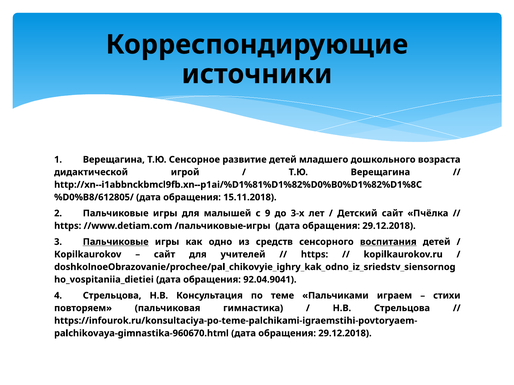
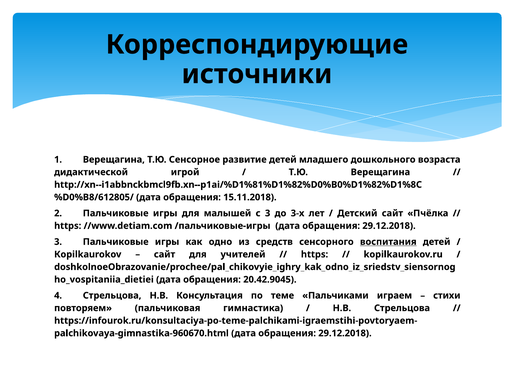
с 9: 9 -> 3 (268, 214)
Пальчиковые underline: present -> none (116, 242)
92.04.9041: 92.04.9041 -> 20.42.9045 (270, 280)
